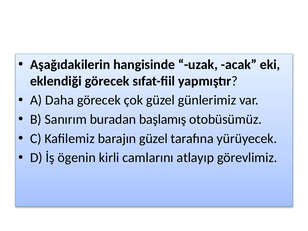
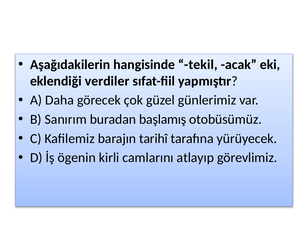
uzak: uzak -> tekil (198, 65)
eklendiği görecek: görecek -> verdiler (107, 81)
barajın güzel: güzel -> tarihî (153, 139)
